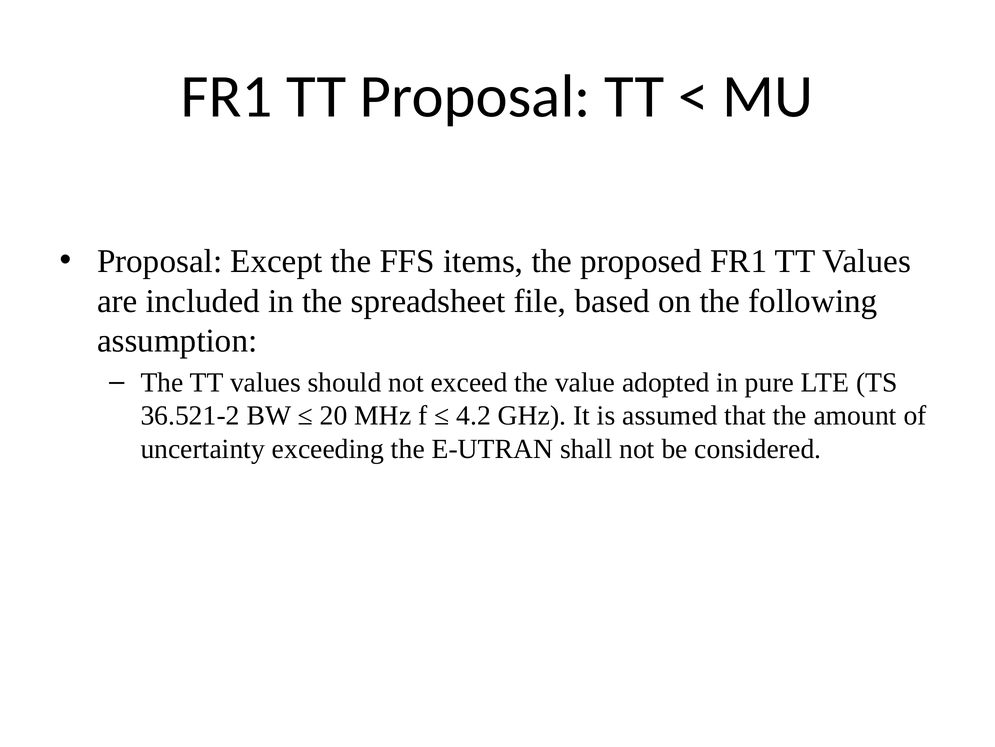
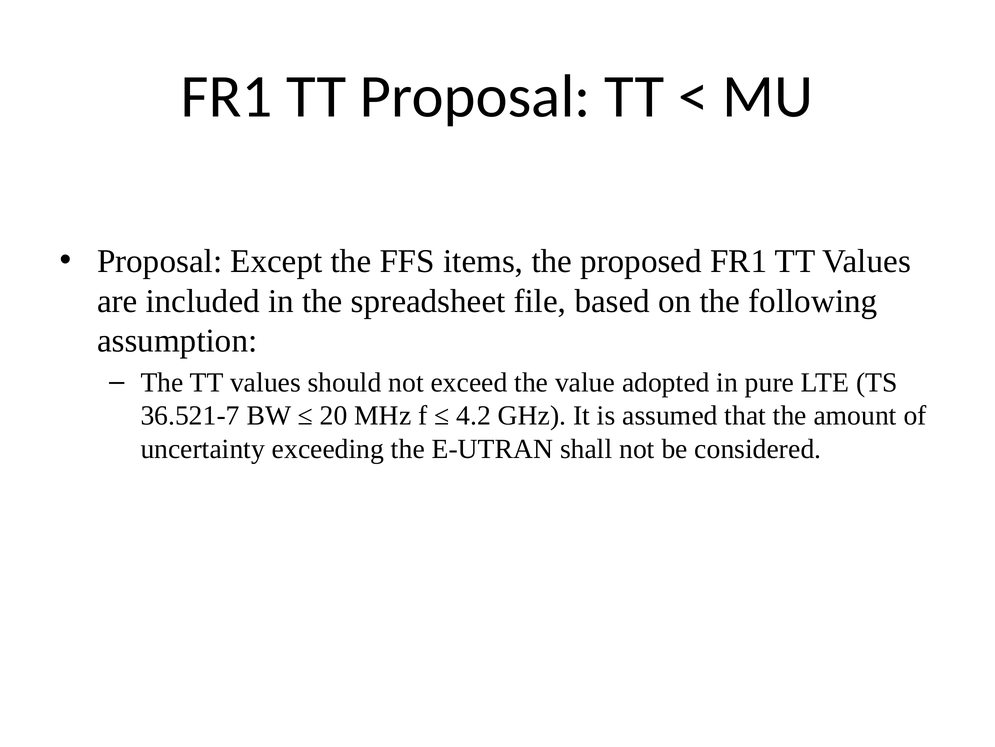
36.521-2: 36.521-2 -> 36.521-7 (190, 415)
